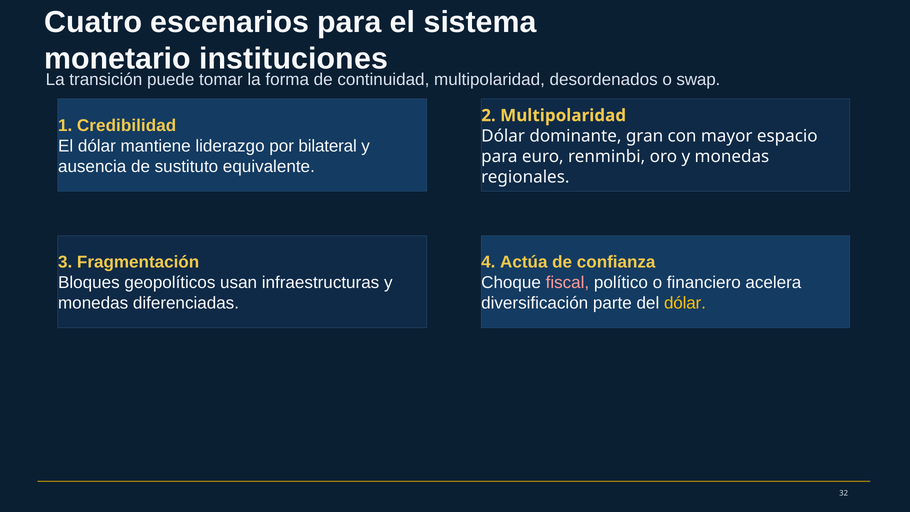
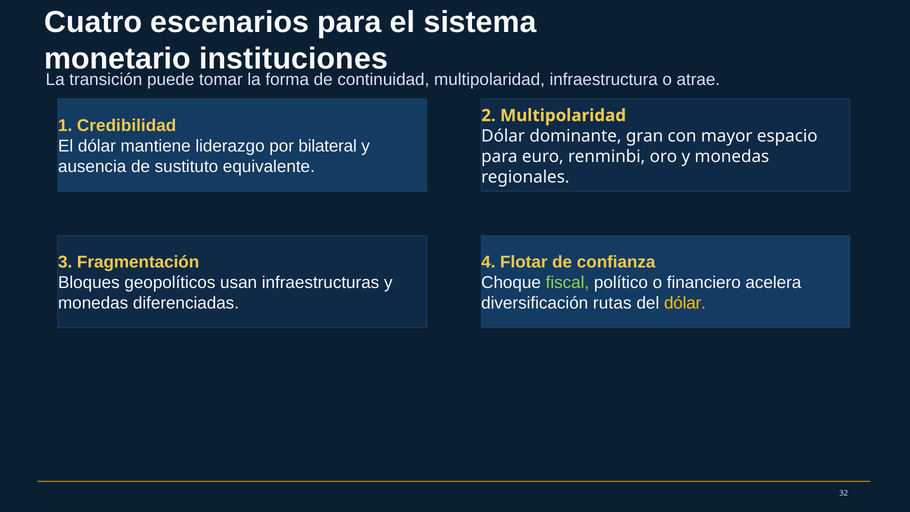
desordenados: desordenados -> infraestructura (604, 80)
swap: swap -> atrae (698, 80)
Actúa: Actúa -> Flotar (524, 262)
fiscal colour: pink -> light green (567, 283)
parte: parte -> rutas (612, 303)
